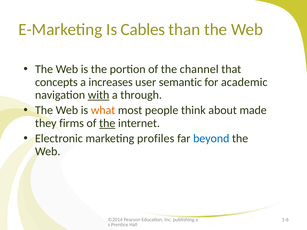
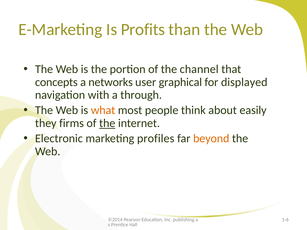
Cables: Cables -> Profits (143, 30)
increases: increases -> networks (111, 82)
semantic: semantic -> graphical (180, 82)
academic: academic -> displayed (244, 82)
with underline: present -> none (99, 95)
made: made -> easily (253, 110)
beyond colour: blue -> orange (211, 139)
